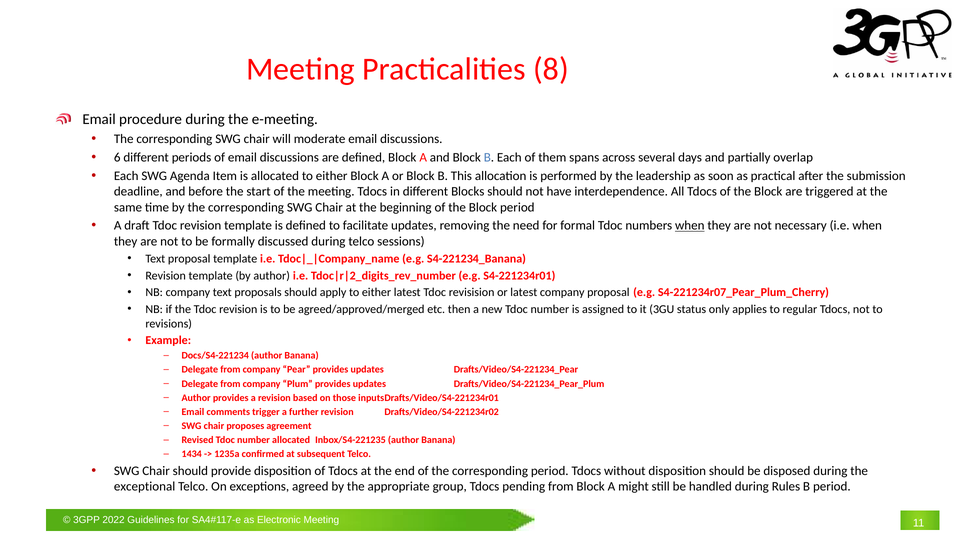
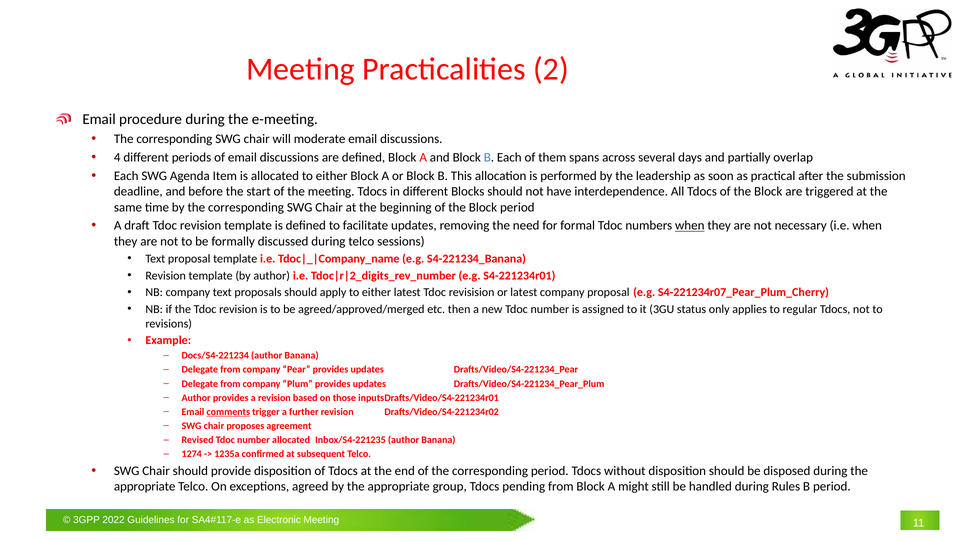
8: 8 -> 2 (551, 69)
6: 6 -> 4 (117, 157)
comments underline: none -> present (228, 412)
1434: 1434 -> 1274 (192, 454)
exceptional: exceptional -> appropriate (145, 487)
